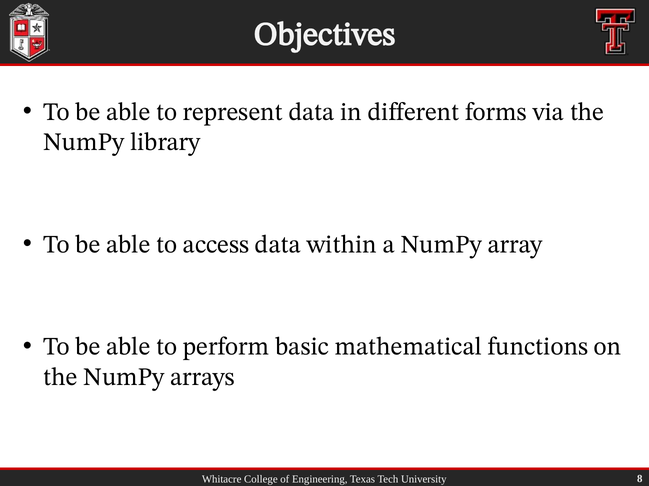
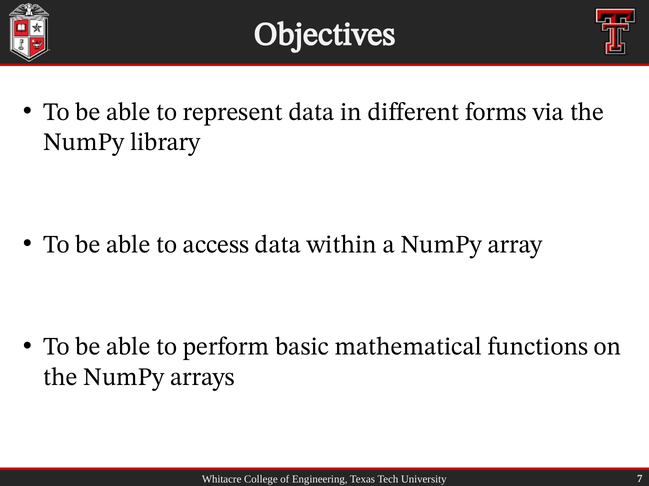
8: 8 -> 7 (640, 480)
